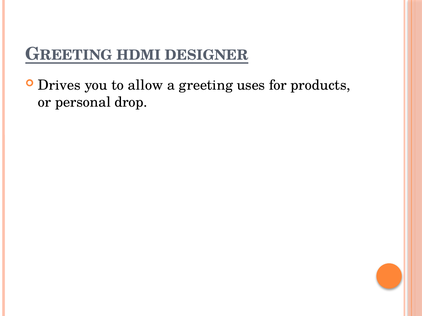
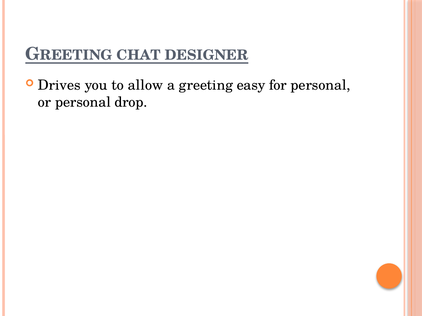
HDMI: HDMI -> CHAT (138, 55)
uses: uses -> easy (251, 85)
for products: products -> personal (320, 85)
